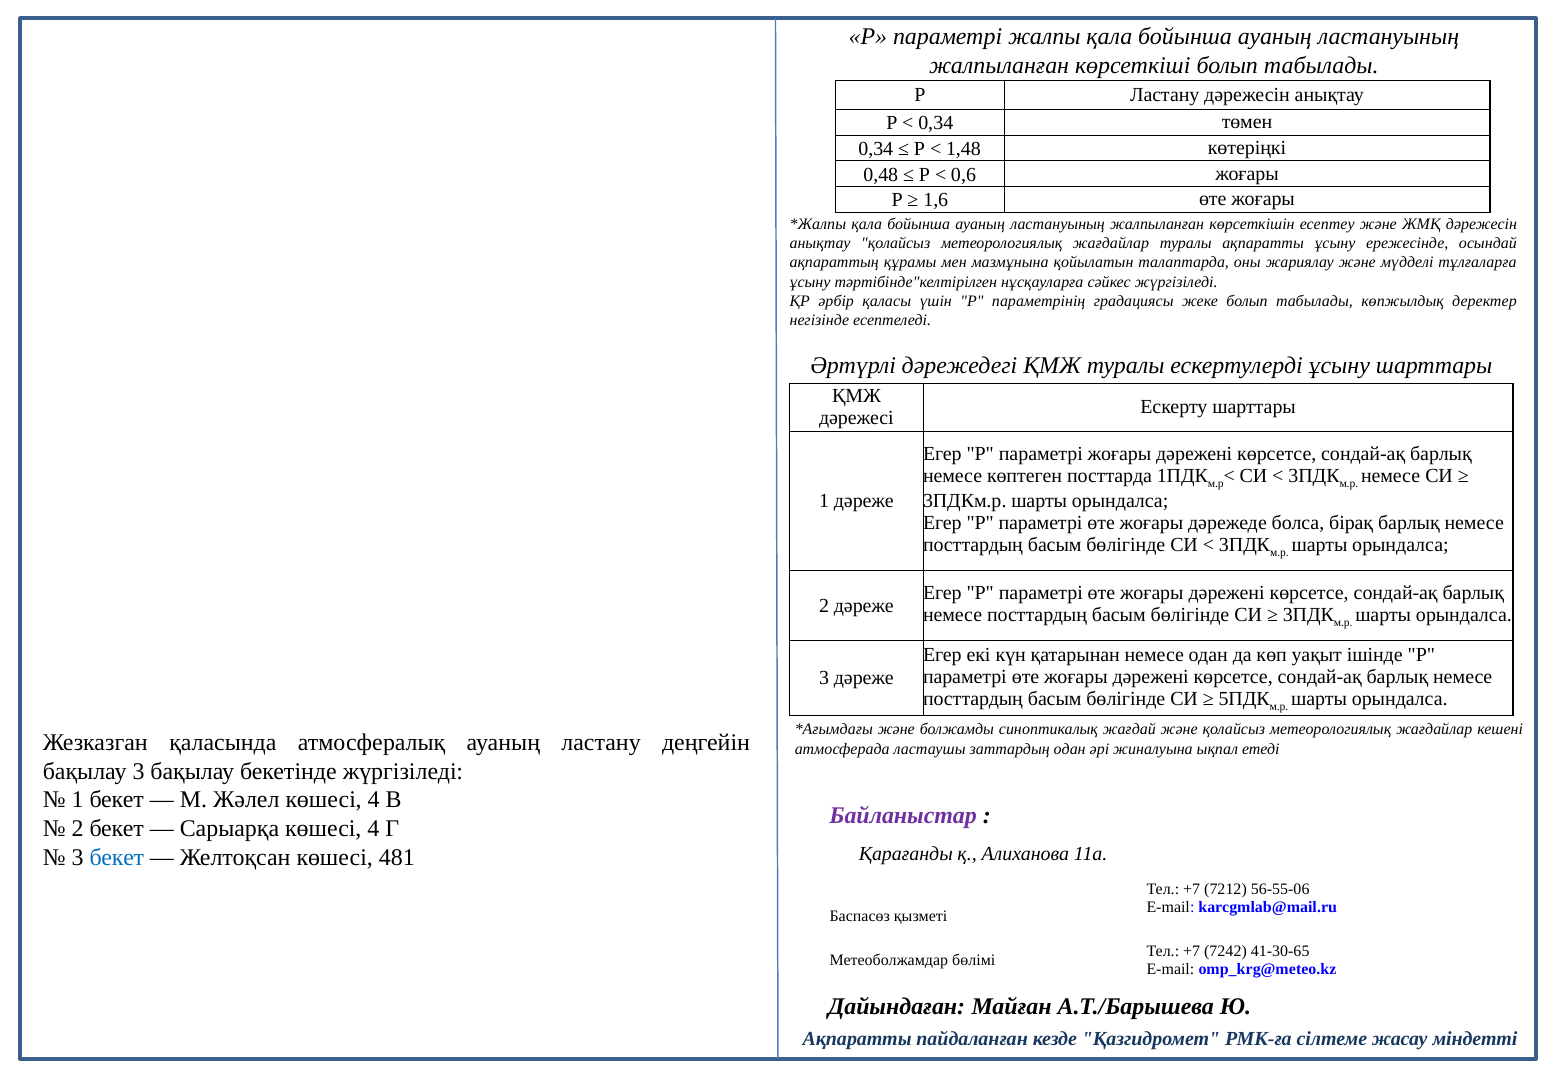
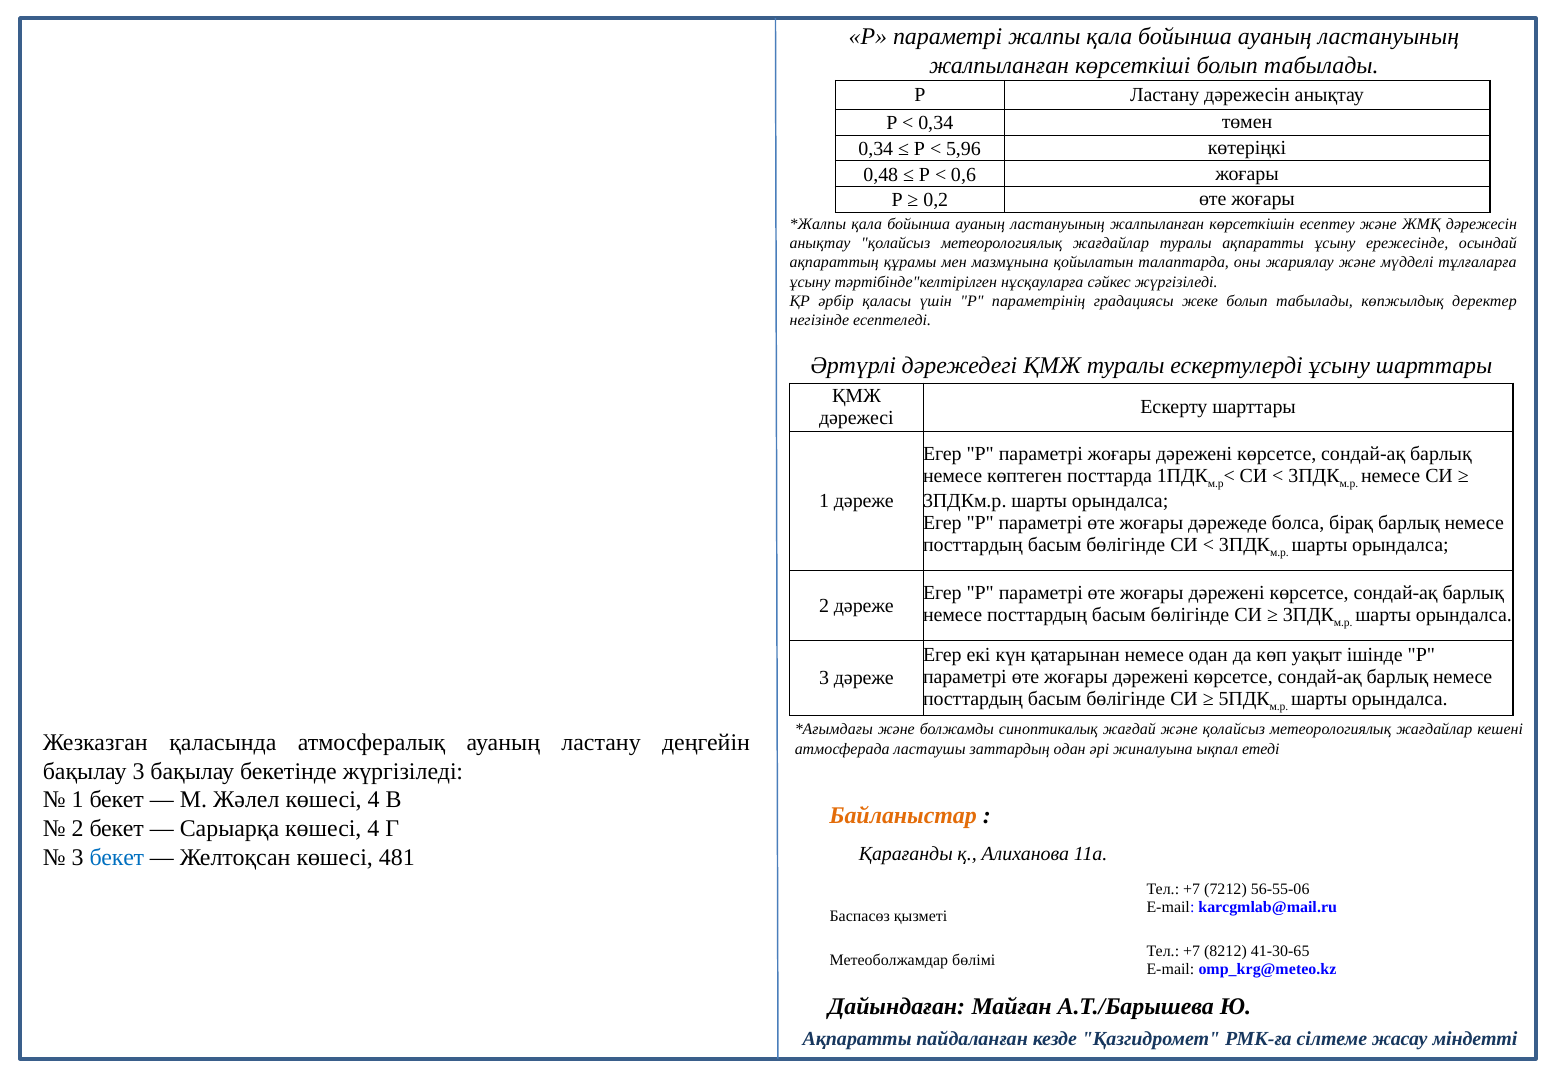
1,48: 1,48 -> 5,96 (963, 149)
1,6: 1,6 -> 0,2 (936, 200)
Байланыстар colour: purple -> orange (903, 816)
7242: 7242 -> 8212 (1225, 952)
